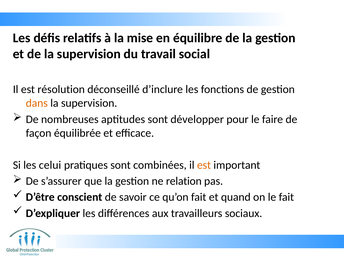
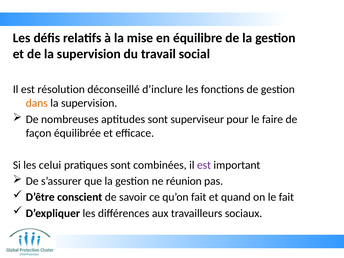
développer: développer -> superviseur (197, 119)
est colour: orange -> purple (204, 165)
relation: relation -> réunion (184, 181)
